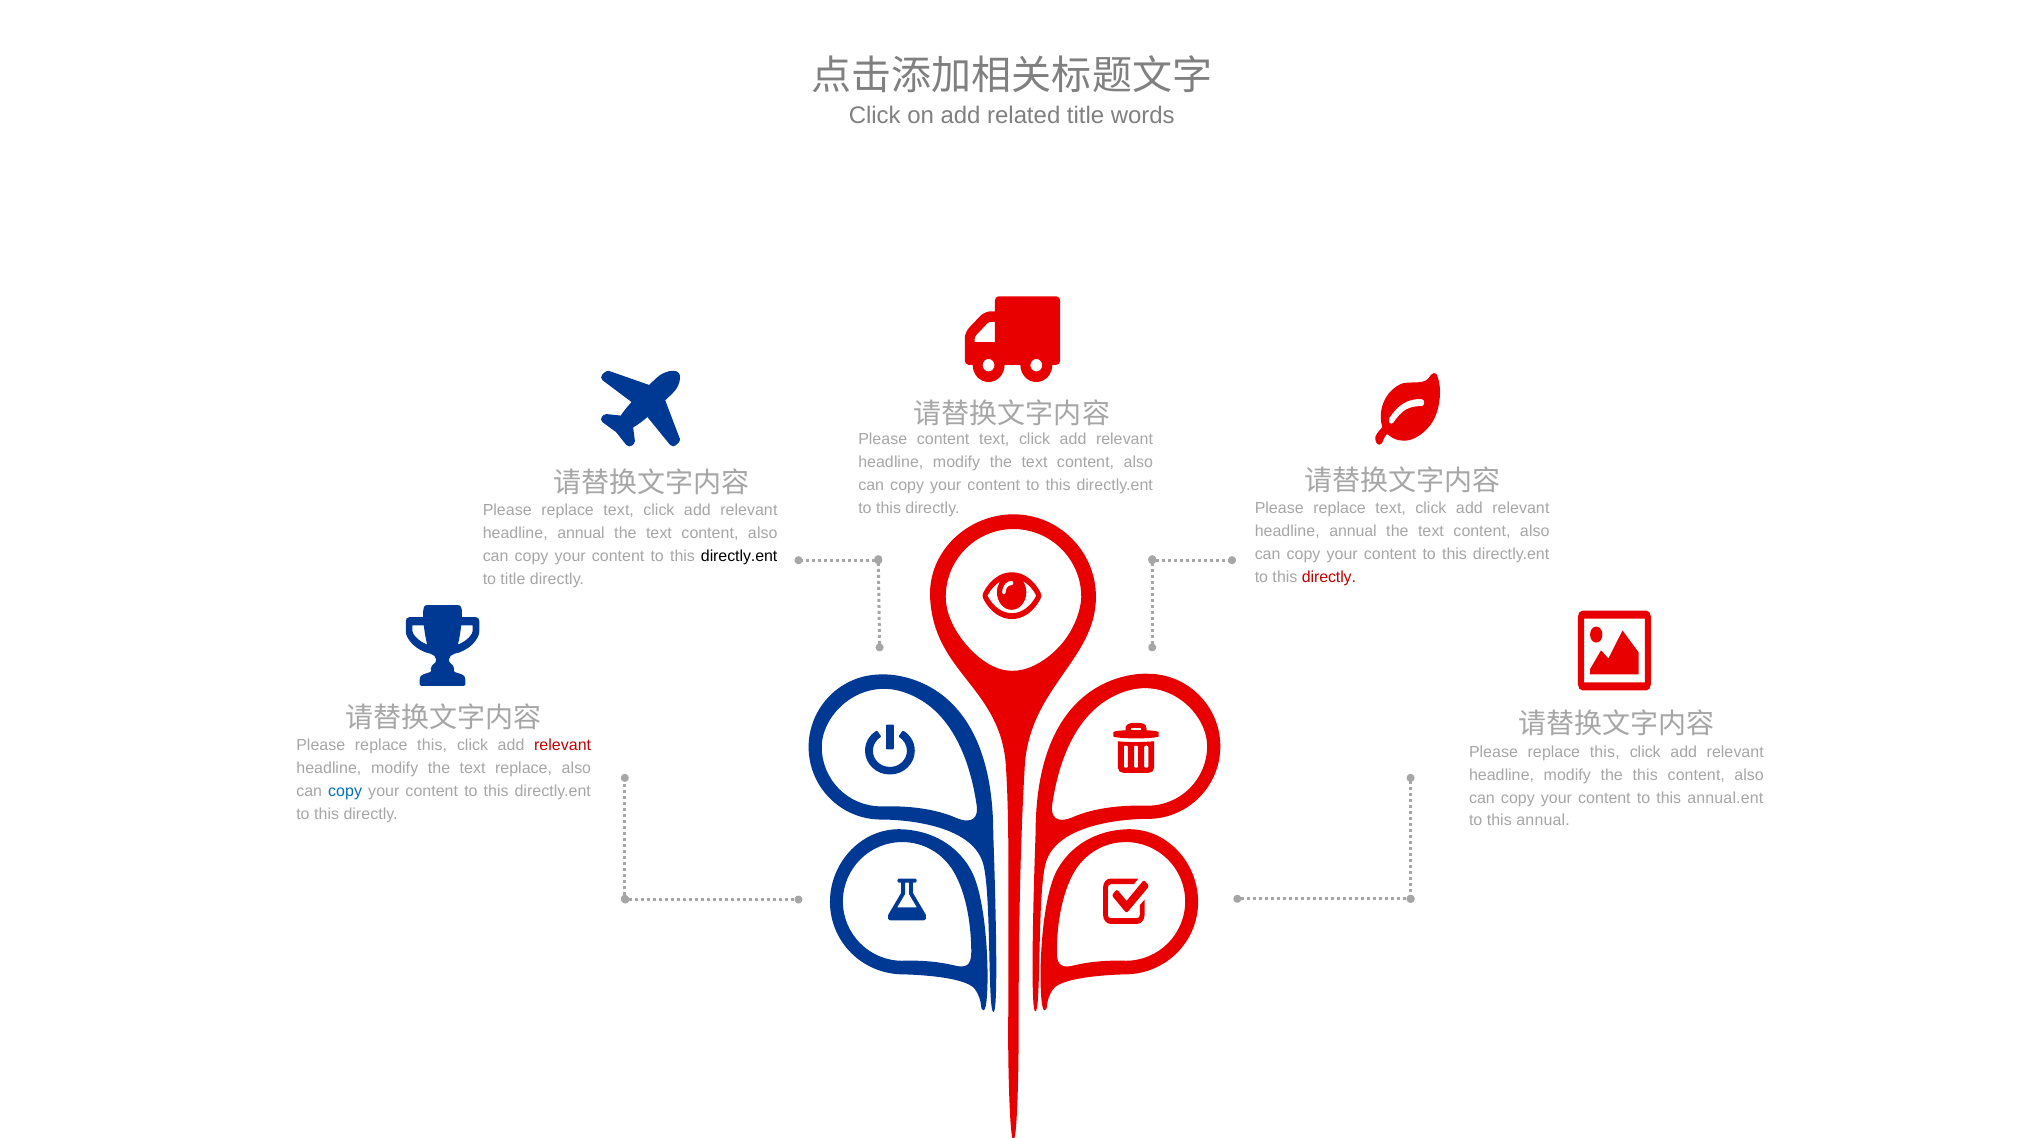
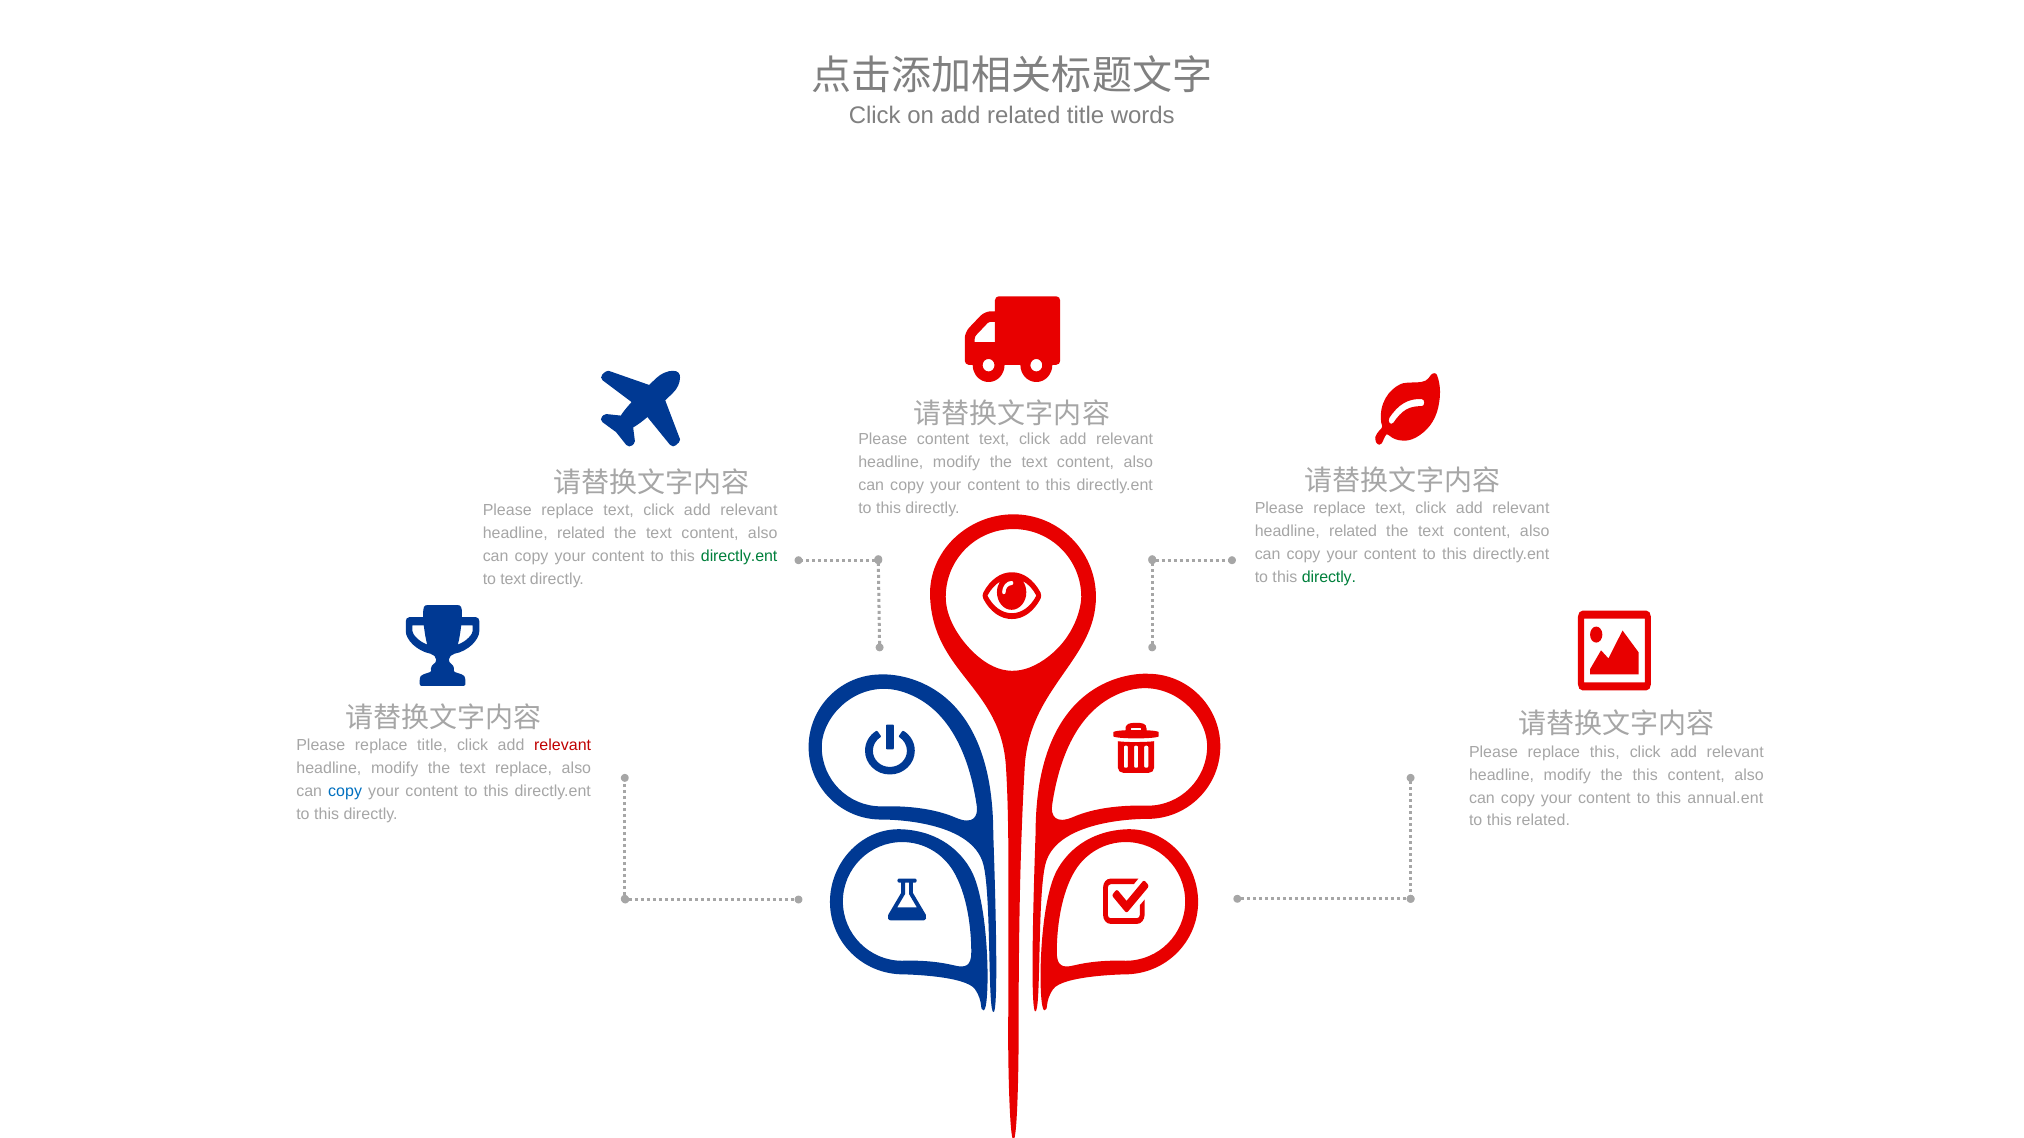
annual: annual -> related (1353, 532)
annual: annual -> related (581, 534)
directly.ent colour: black -> green (739, 557)
directly colour: red -> green (1329, 577)
to title: title -> text (513, 579)
this: this -> title (432, 746)
this annual: annual -> related (1543, 821)
